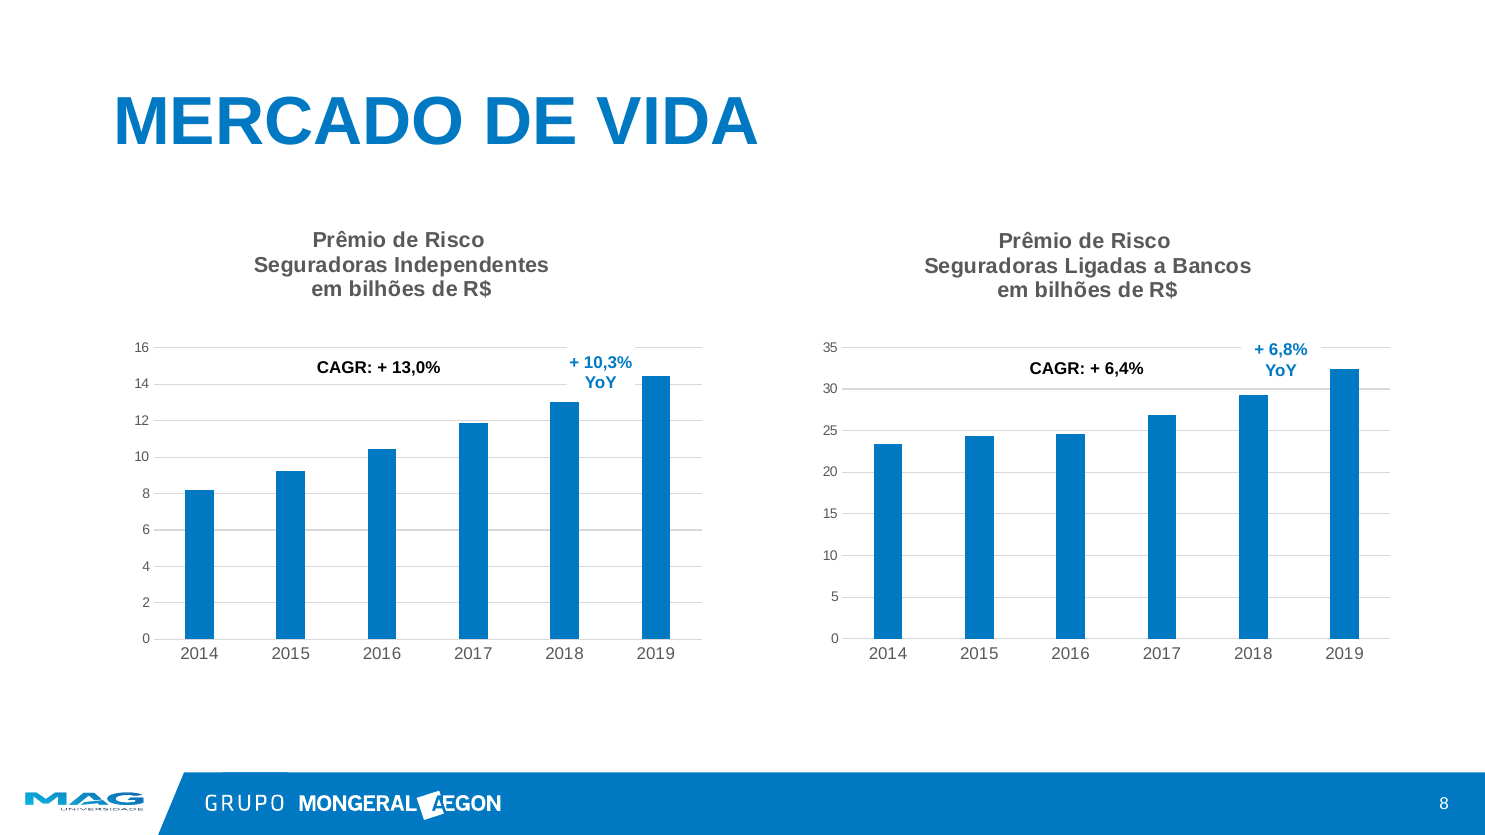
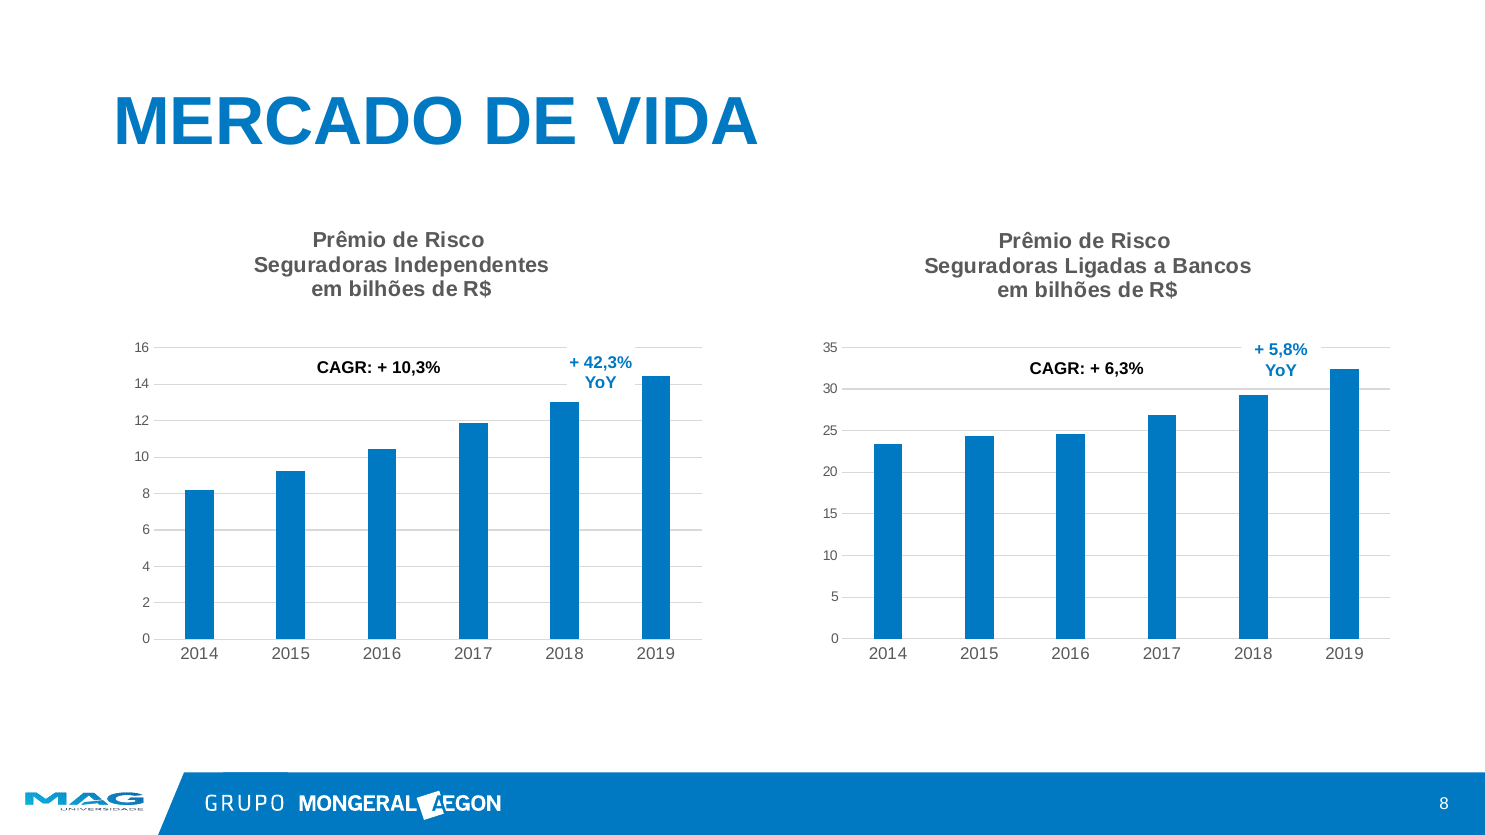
6,8%: 6,8% -> 5,8% (1288, 350)
13,0%: 13,0% -> 10,3% (416, 368)
10,3%: 10,3% -> 42,3% (608, 363)
6,4%: 6,4% -> 6,3% (1124, 369)
